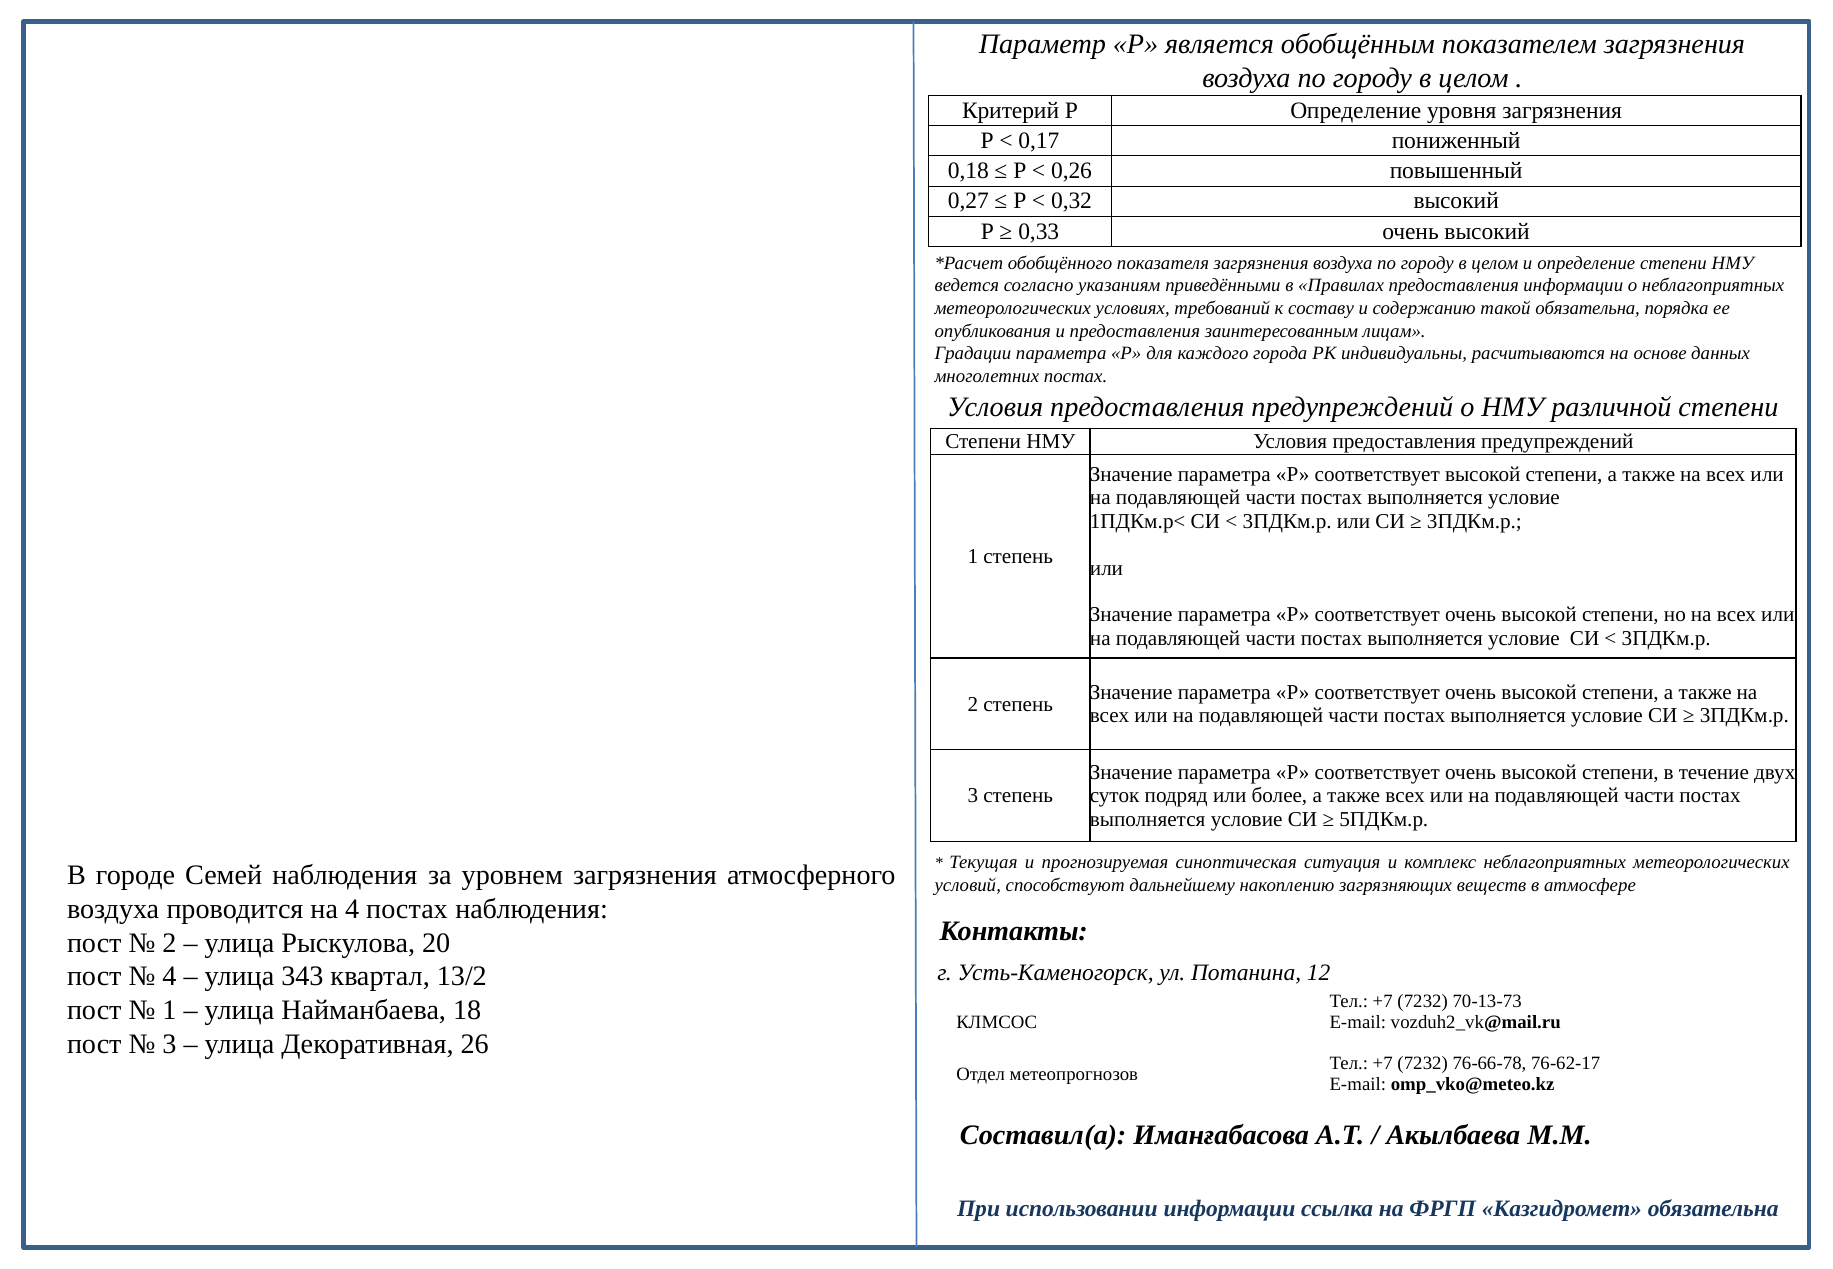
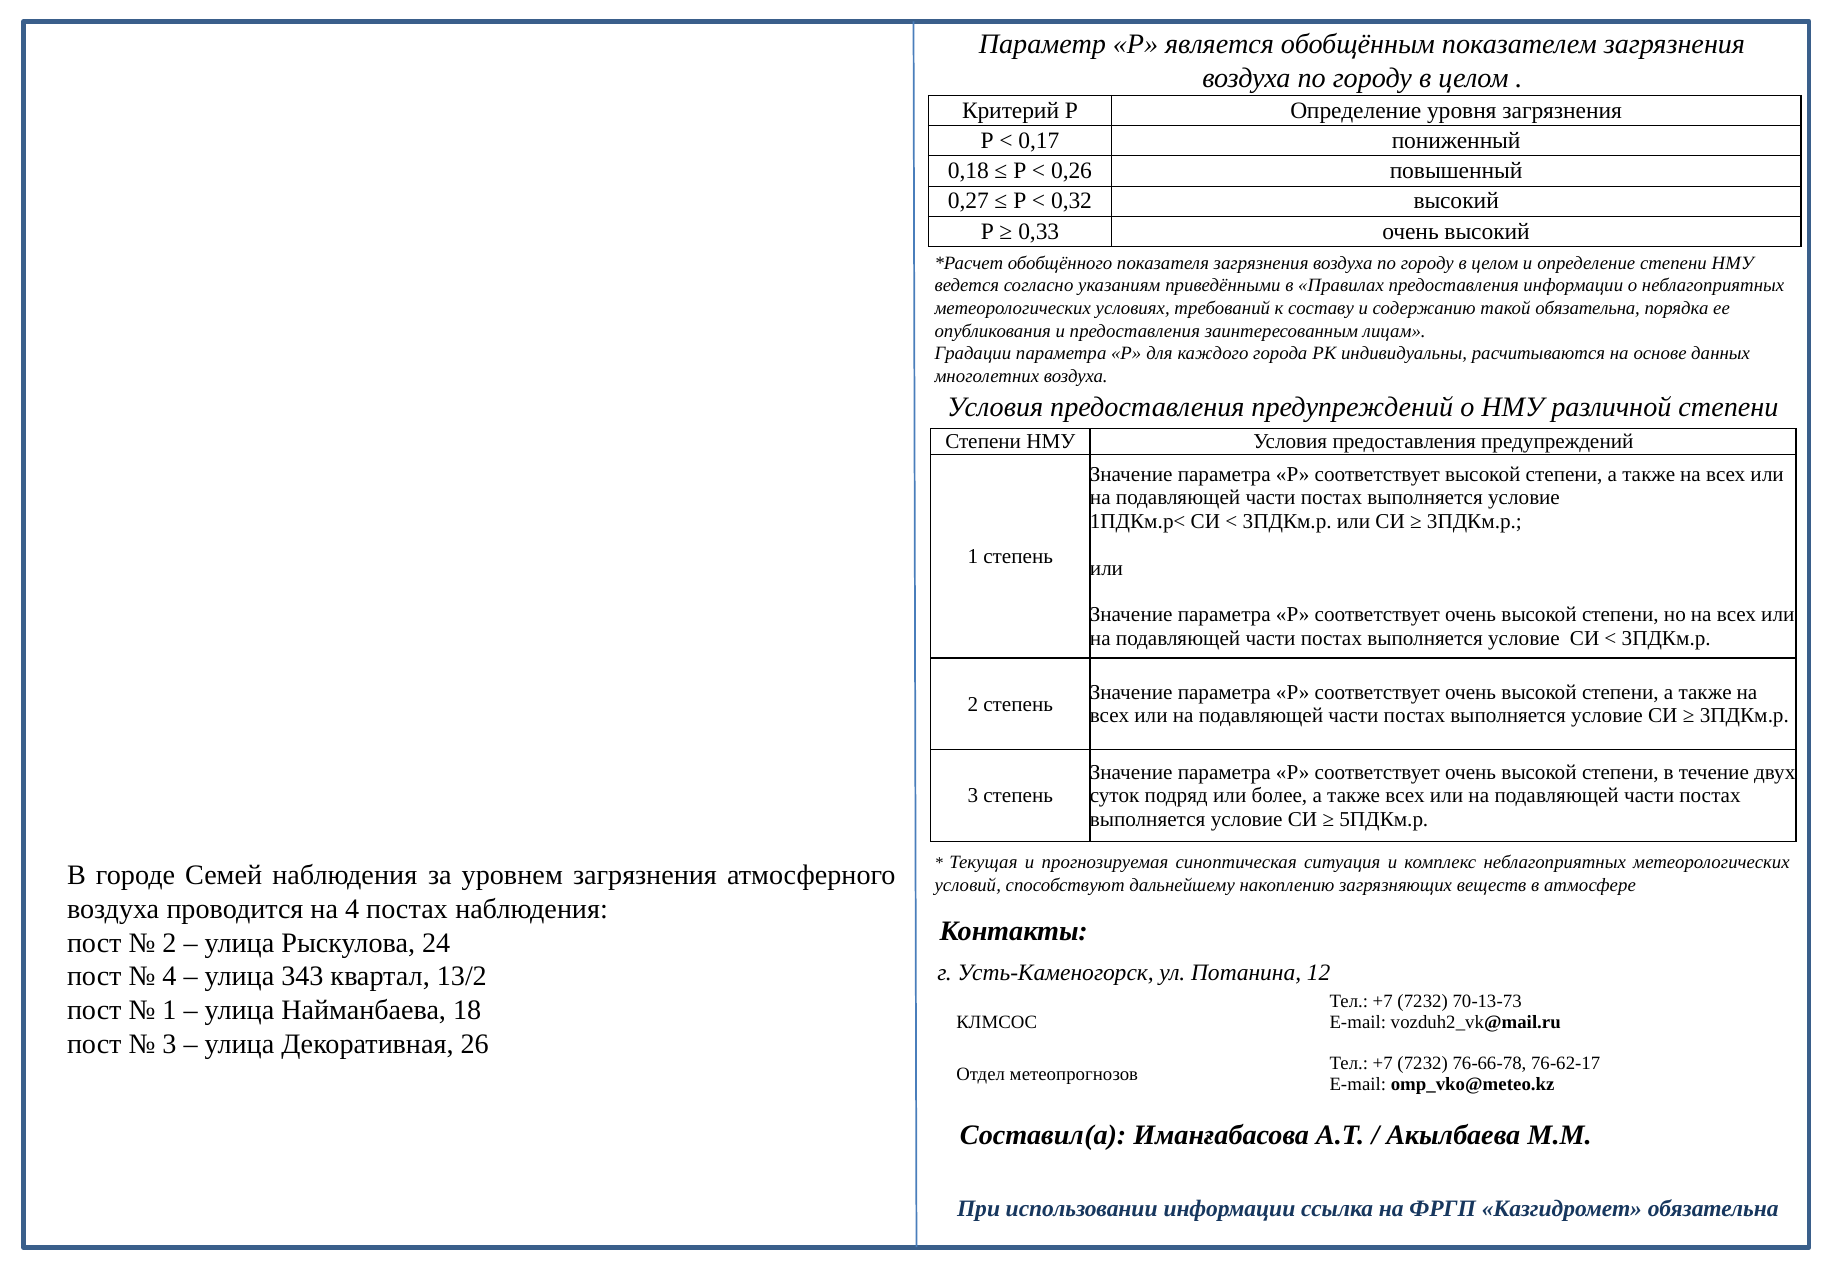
многолетних постах: постах -> воздуха (1076, 376)
20: 20 -> 24 (436, 943)
